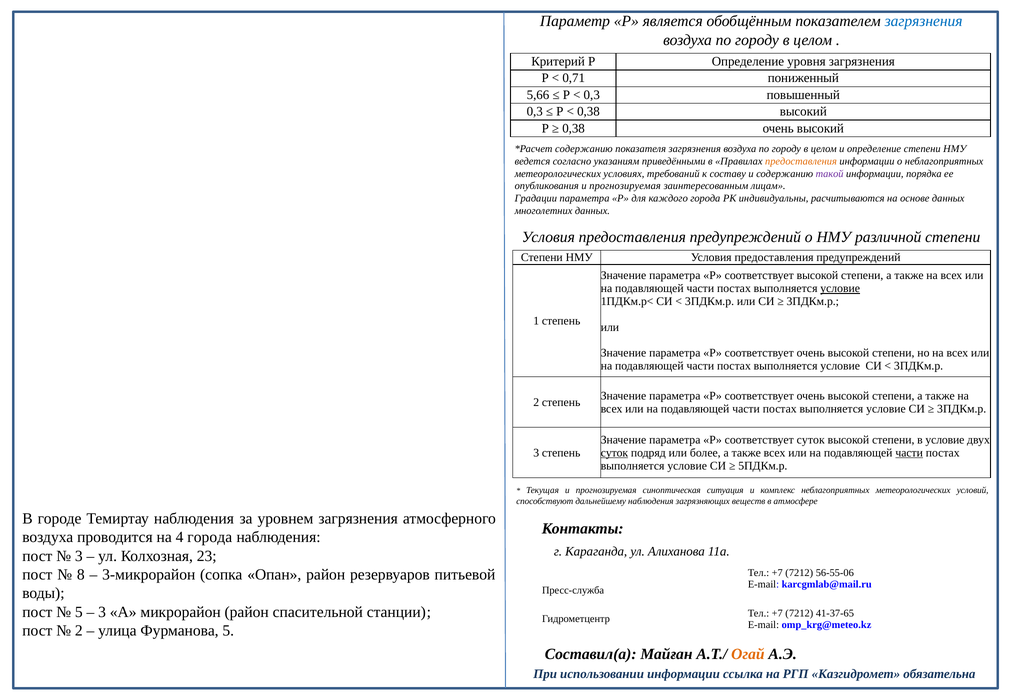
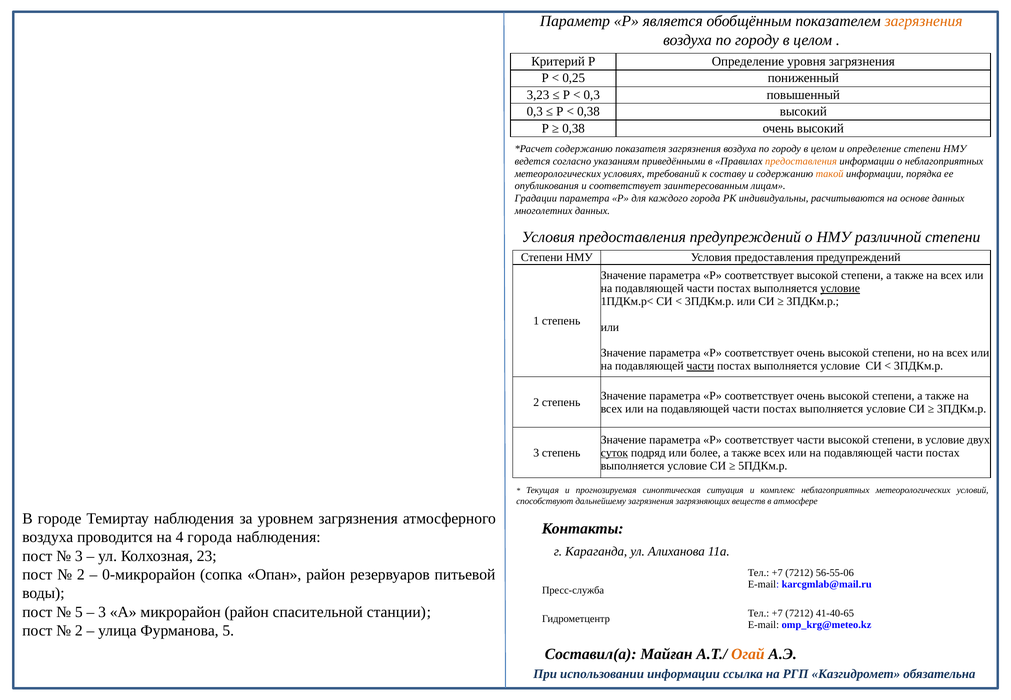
загрязнения colour: blue -> orange (924, 21)
0,71: 0,71 -> 0,25 (574, 78)
5,66: 5,66 -> 3,23 (538, 95)
такой colour: purple -> orange (830, 174)
опубликования и прогнозируемая: прогнозируемая -> соответствует (625, 186)
части underline: none -> present (700, 366)
соответствует суток: суток -> части (811, 440)
части underline: present -> none (909, 453)
дальнейшему наблюдения: наблюдения -> загрязнения (651, 501)
8: 8 -> 2 (81, 574)
3-микрорайон: 3-микрорайон -> 0-микрорайон (149, 574)
41-37-65: 41-37-65 -> 41-40-65 (835, 613)
